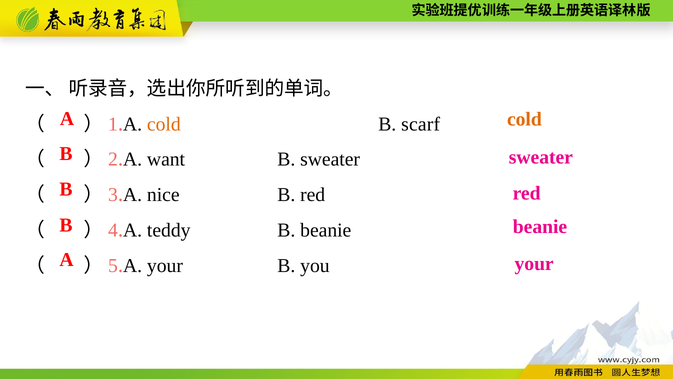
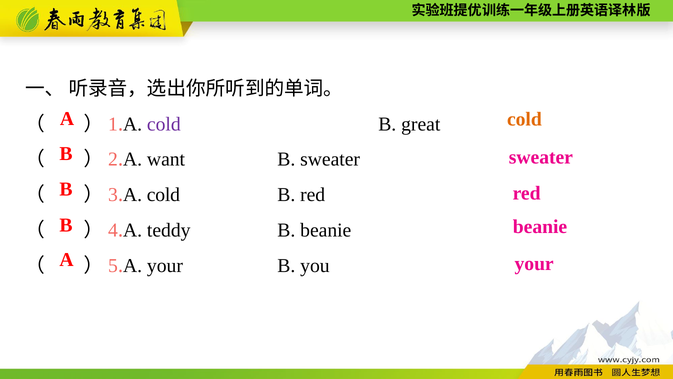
cold colour: orange -> purple (164, 124)
scarf: scarf -> great (421, 124)
nice: nice -> cold (163, 195)
